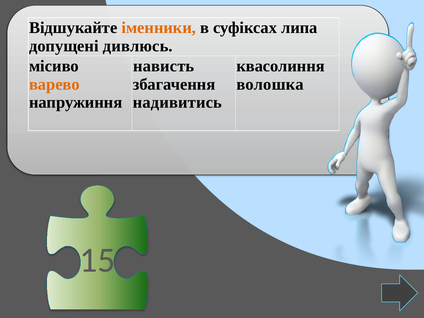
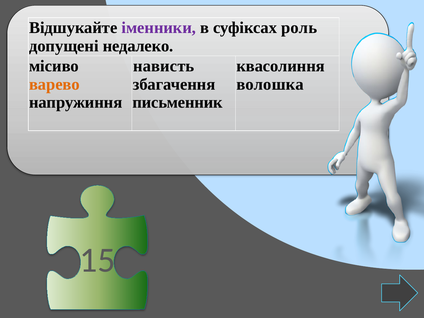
іменники colour: orange -> purple (159, 28)
липа: липа -> роль (299, 28)
дивлюсь: дивлюсь -> недалеко (138, 46)
надивитись: надивитись -> письменник (178, 103)
